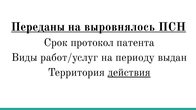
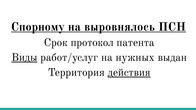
Переданы: Переданы -> Спорному (38, 27)
Виды underline: none -> present (24, 58)
периоду: периоду -> нужных (135, 58)
